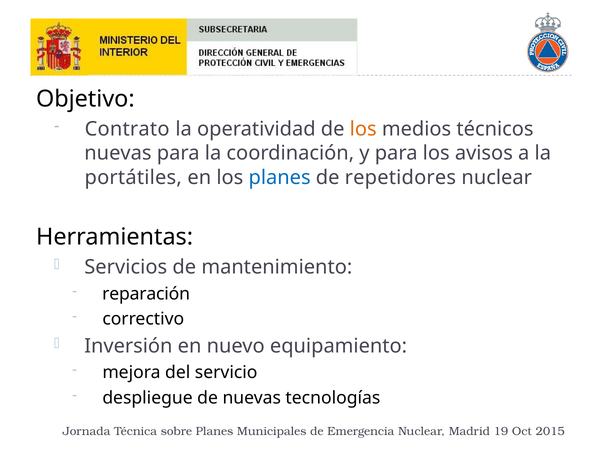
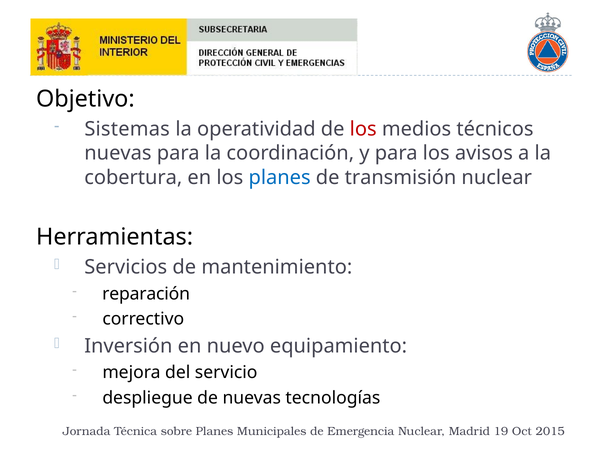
Contrato: Contrato -> Sistemas (127, 129)
los colour: orange -> red (363, 129)
portátiles: portátiles -> cobertura (133, 177)
repetidores: repetidores -> transmisión (401, 177)
